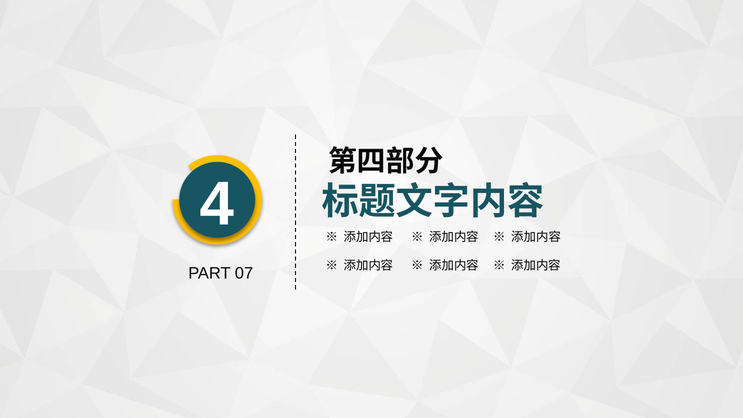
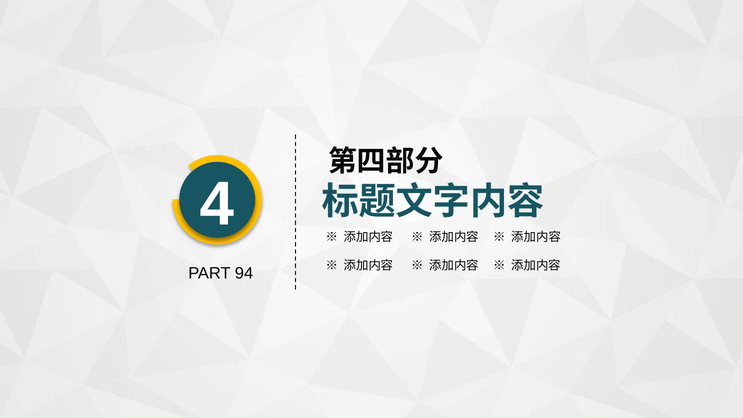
07: 07 -> 94 (244, 273)
